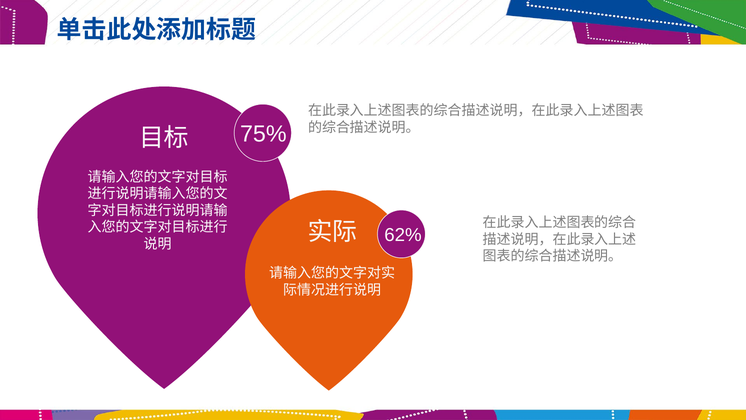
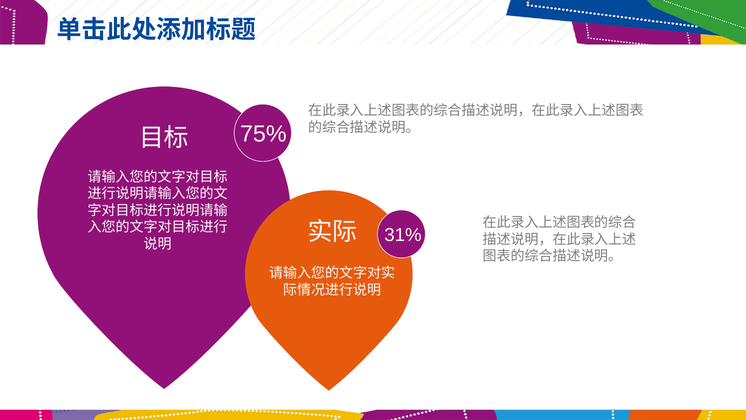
62%: 62% -> 31% (403, 235)
